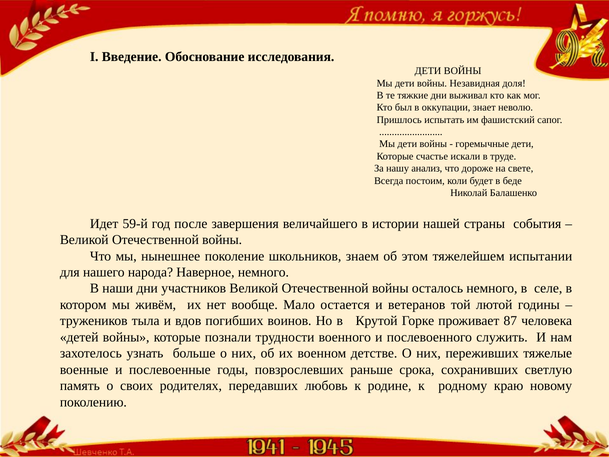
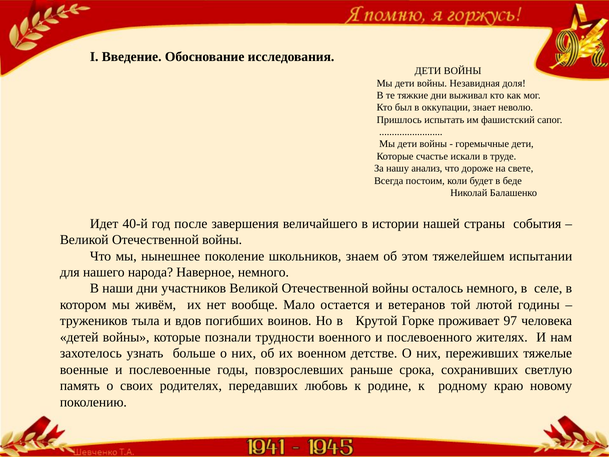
59-й: 59-й -> 40-й (135, 223)
87: 87 -> 97 (510, 321)
служить: служить -> жителях (502, 337)
